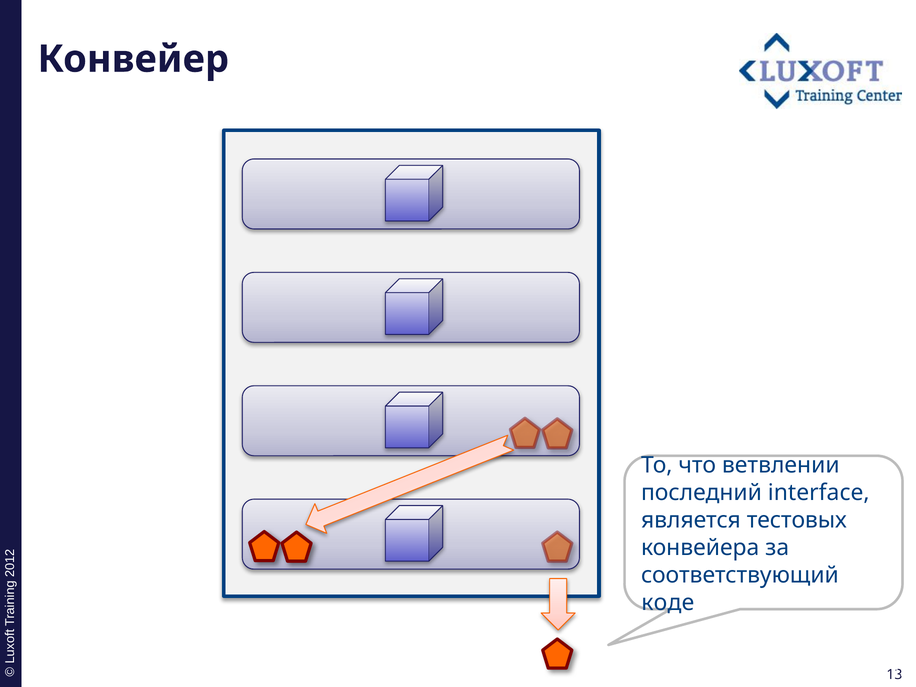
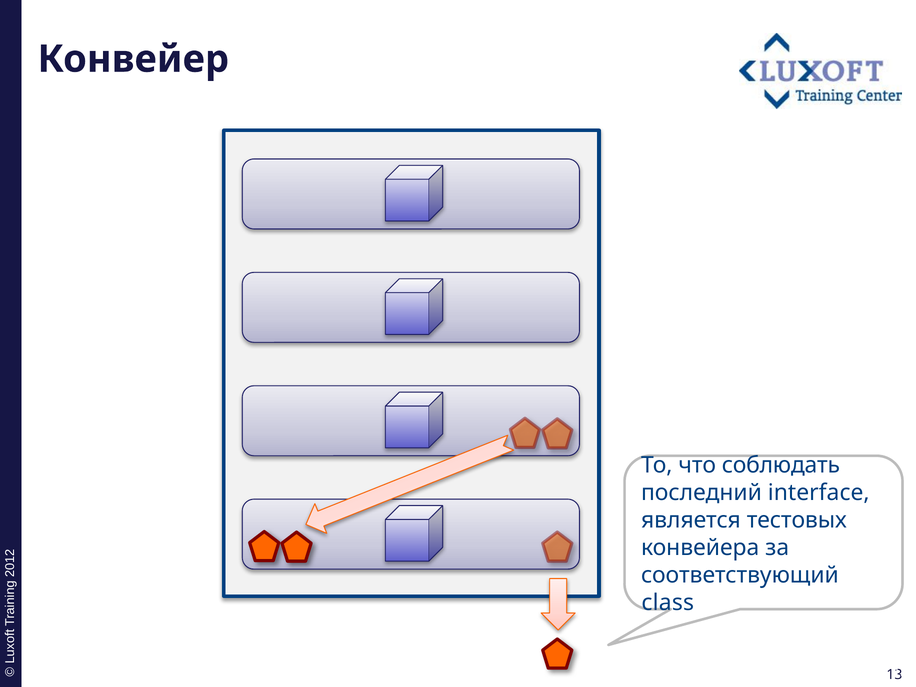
ветвлении: ветвлении -> соблюдать (781, 465)
коде: коде -> class (668, 603)
